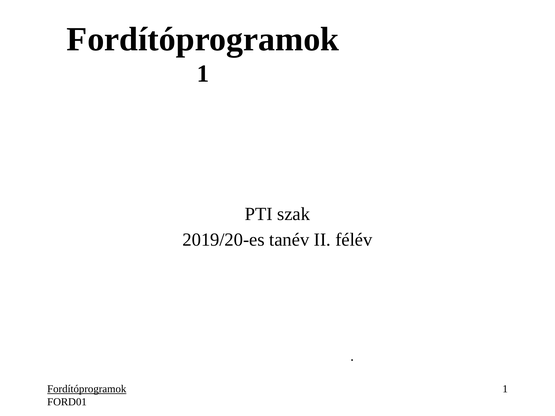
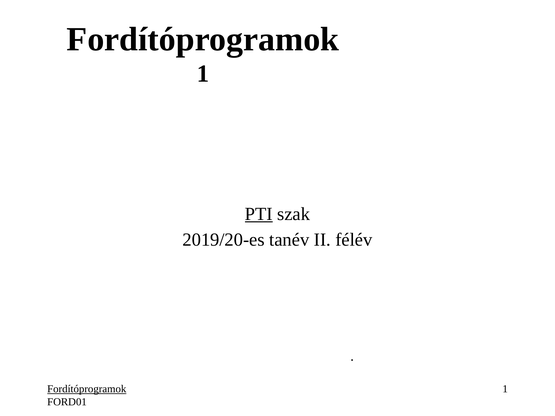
PTI underline: none -> present (259, 214)
